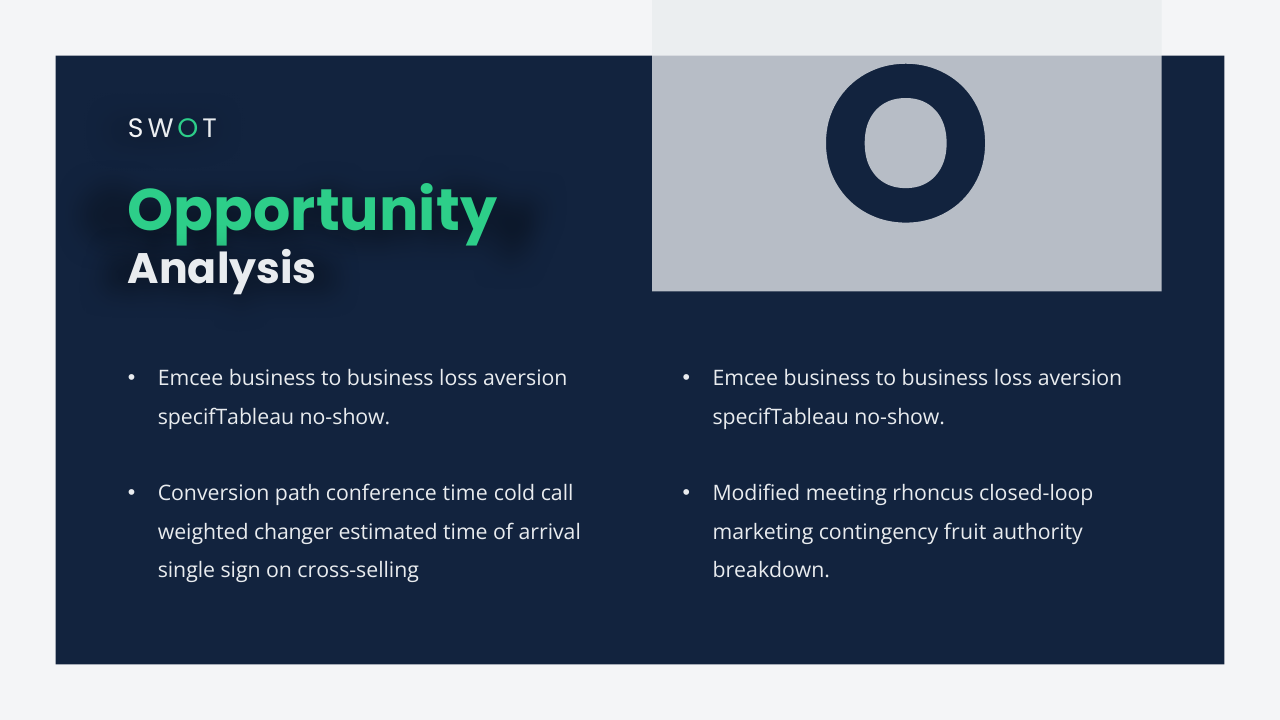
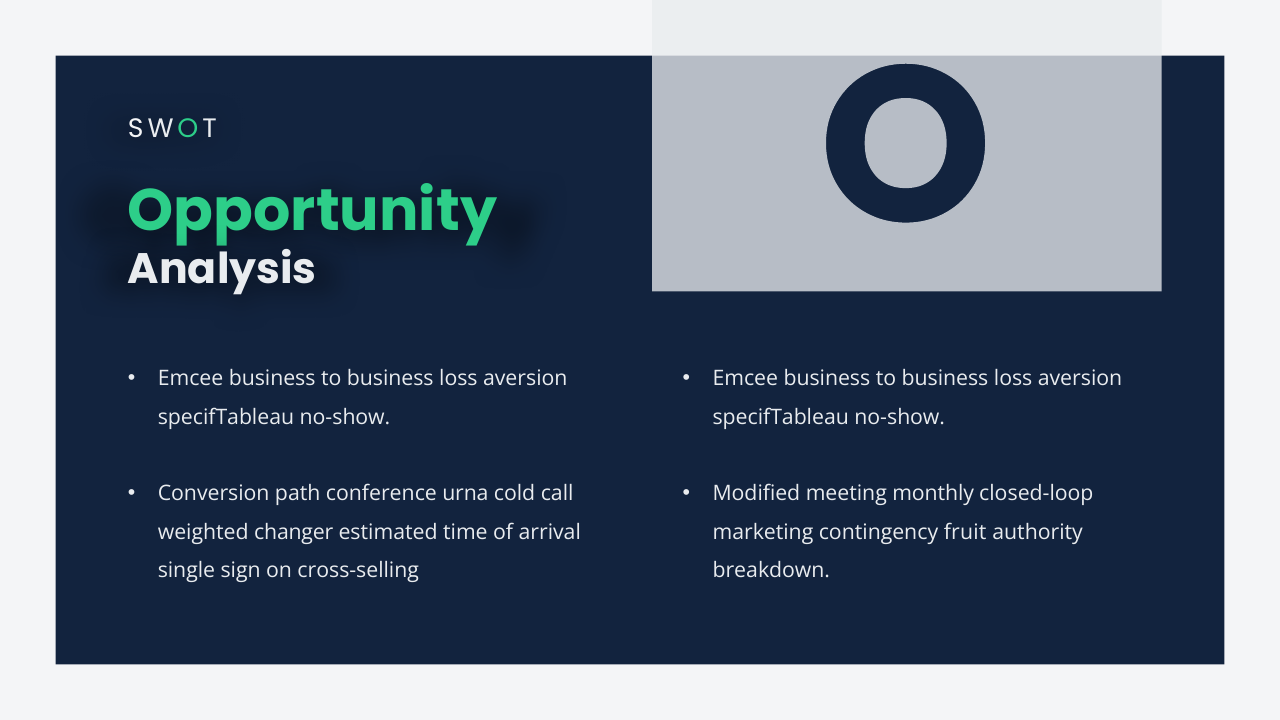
conference time: time -> urna (465, 494)
rhoncus: rhoncus -> monthly (933, 494)
